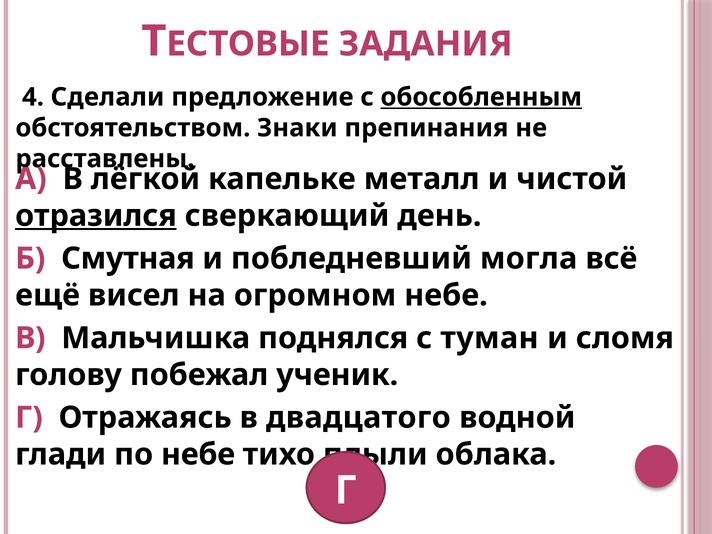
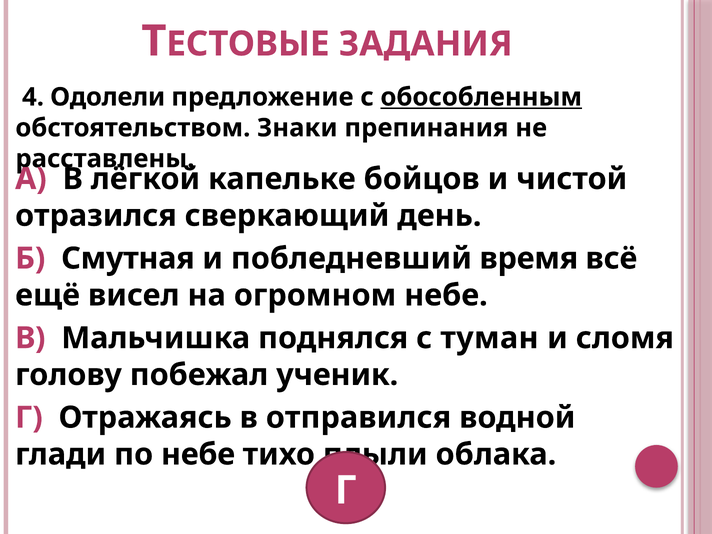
Сделали: Сделали -> Одолели (108, 97)
металл: металл -> бойцов (422, 179)
отразился underline: present -> none (96, 216)
могла: могла -> время (529, 258)
двадцатого: двадцатого -> отправился (358, 418)
